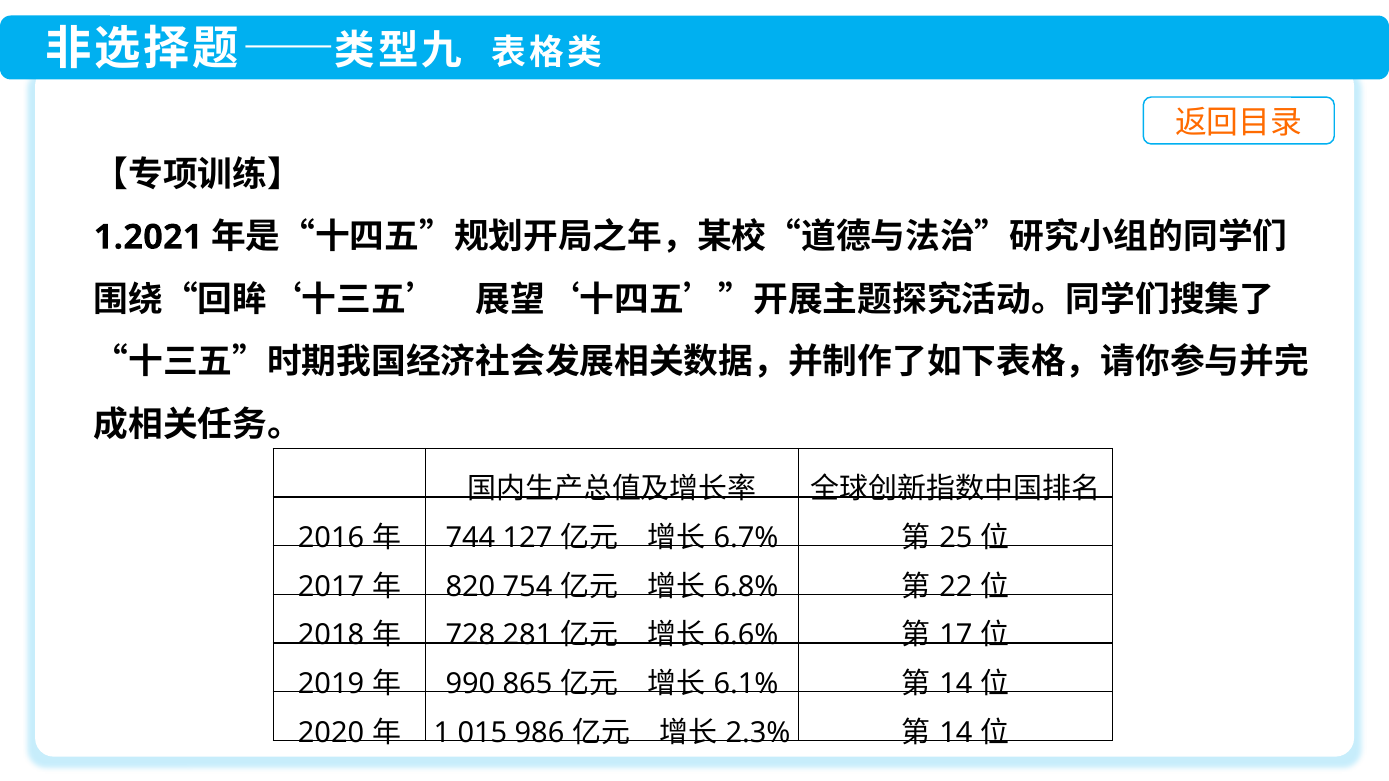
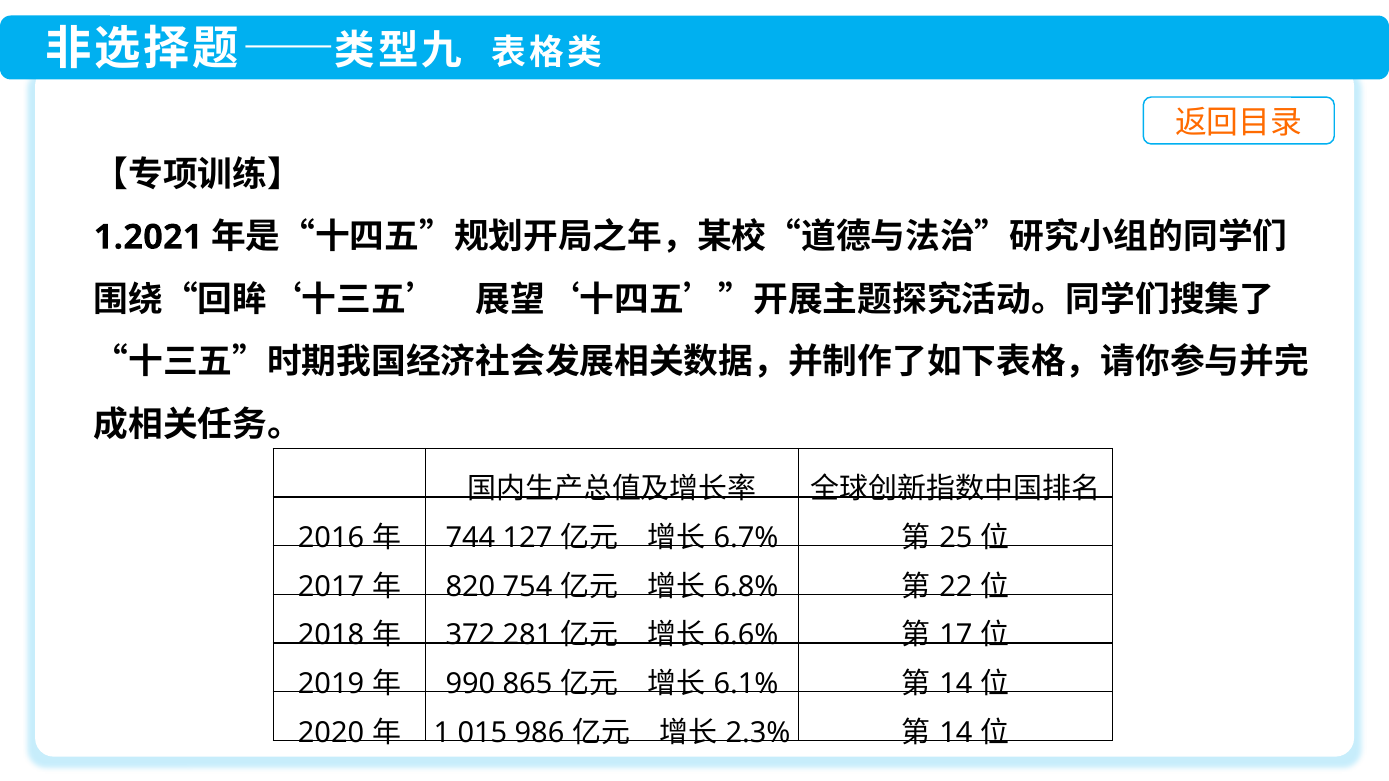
728: 728 -> 372 (470, 635)
